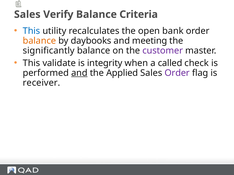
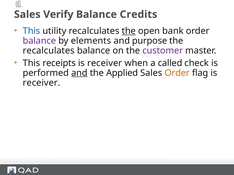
Criteria: Criteria -> Credits (139, 14)
the underline: none -> present (129, 31)
balance colour: orange -> purple (39, 41)
daybooks: daybooks -> elements (91, 41)
meeting: meeting -> purpose (150, 41)
significantly: significantly -> recalculates (49, 51)
validate: validate -> receipts (59, 63)
integrity: integrity -> receiver (105, 63)
Order colour: purple -> orange (177, 73)
